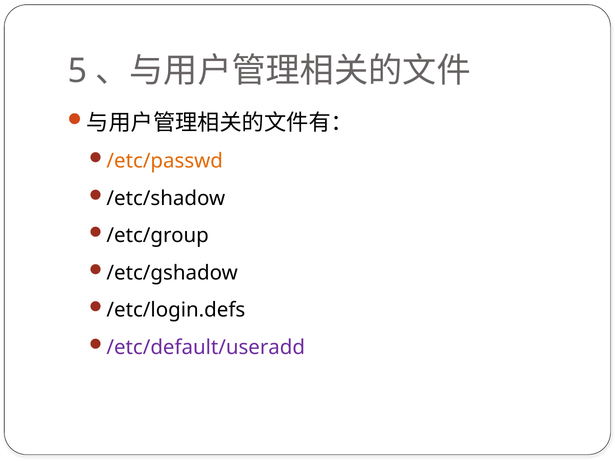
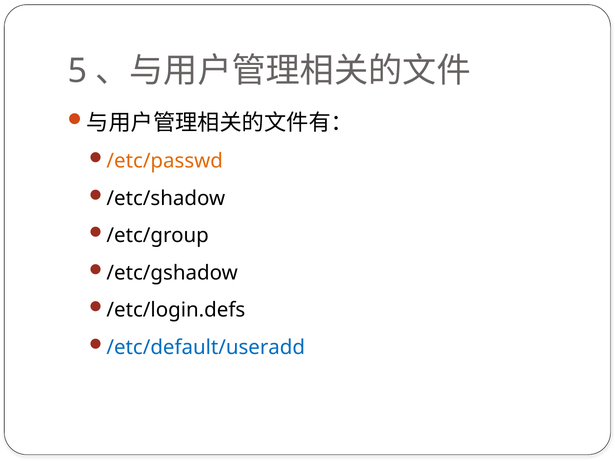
/etc/default/useradd colour: purple -> blue (206, 348)
